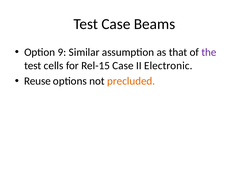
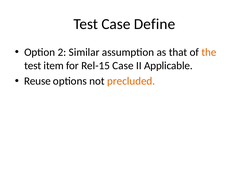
Beams: Beams -> Define (154, 24)
9: 9 -> 2 (62, 52)
the colour: purple -> orange (209, 52)
cells: cells -> item (54, 66)
Electronic: Electronic -> Applicable (168, 66)
